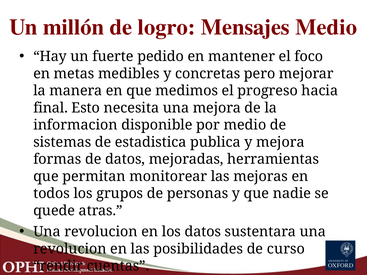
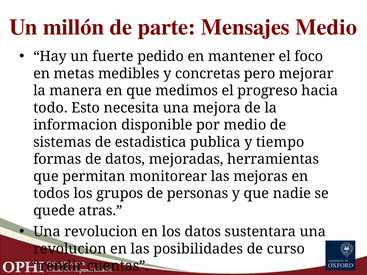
logro: logro -> parte (167, 27)
final: final -> todo (50, 108)
y mejora: mejora -> tiempo (280, 142)
